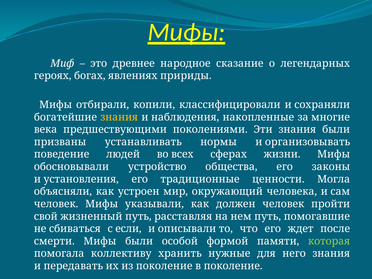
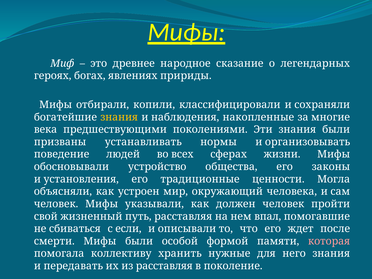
нем путь: путь -> впал (268, 216)
которая colour: light green -> pink (329, 241)
из поколение: поколение -> расставляя (164, 266)
